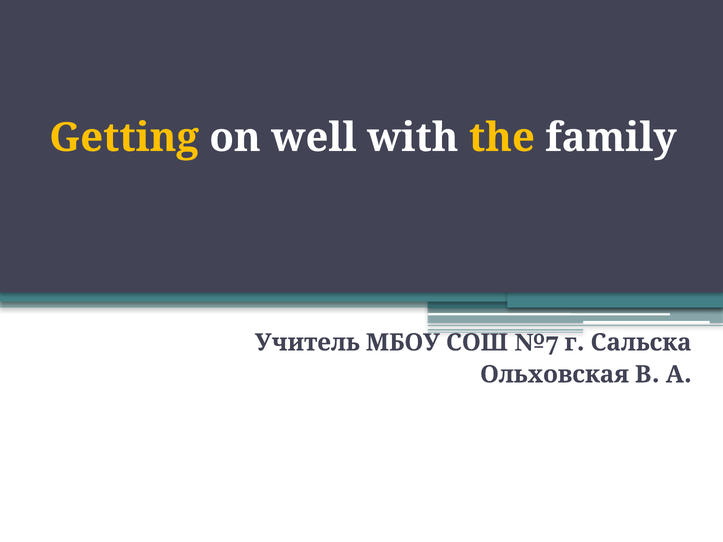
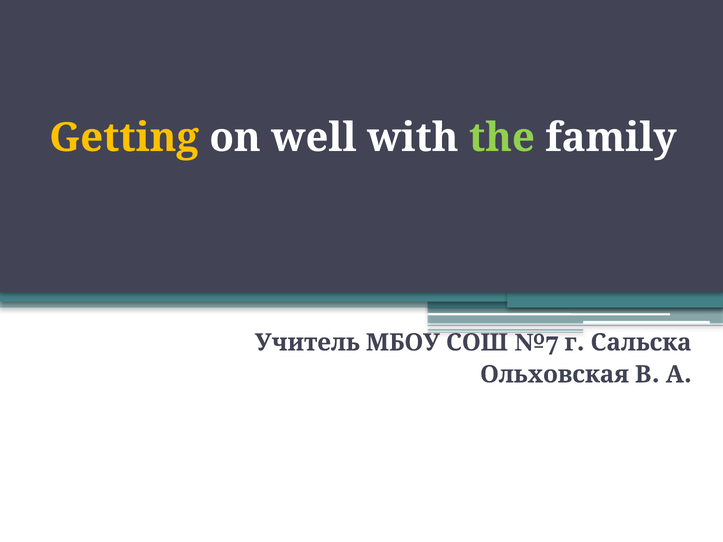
the colour: yellow -> light green (502, 138)
